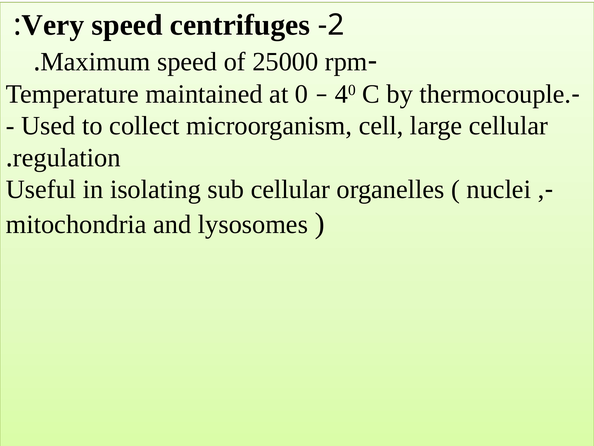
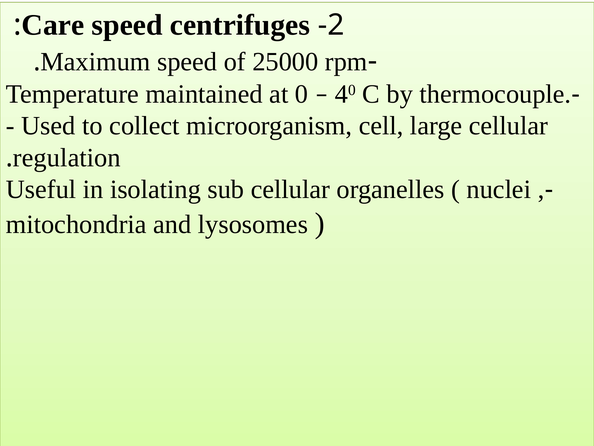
Very: Very -> Care (53, 25)
